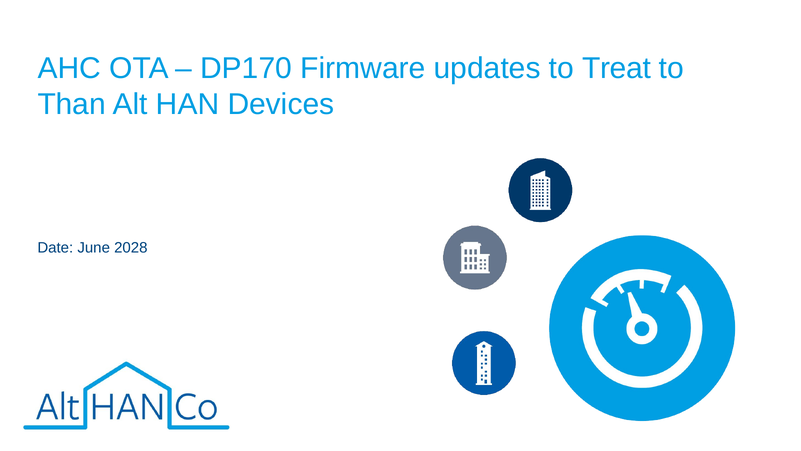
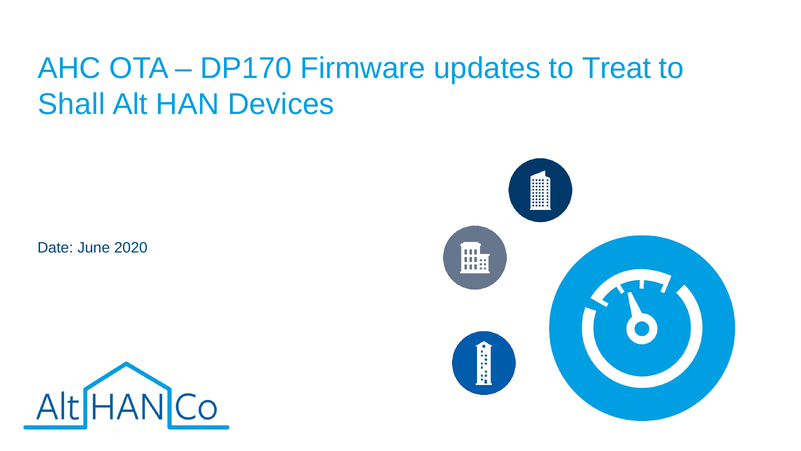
Than: Than -> Shall (72, 104)
2028: 2028 -> 2020 (131, 248)
